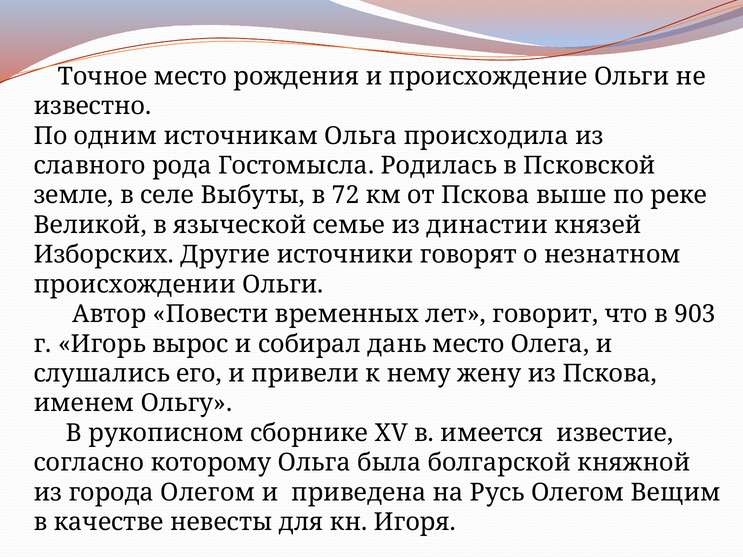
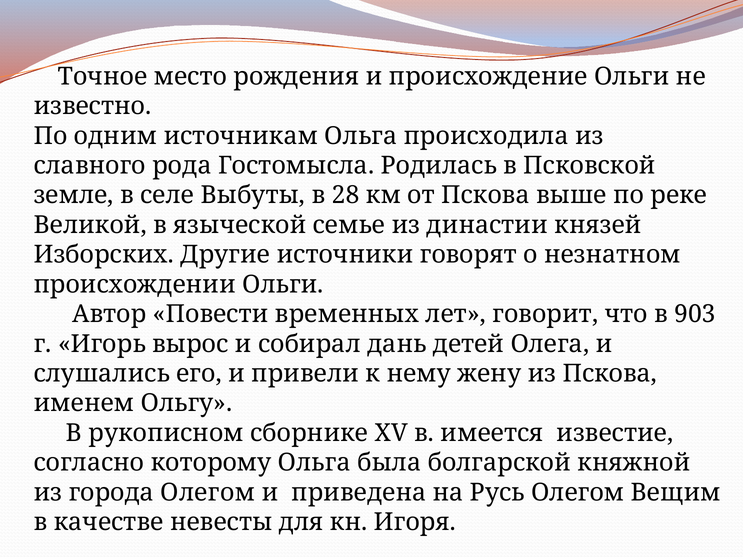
72: 72 -> 28 (346, 195)
дань место: место -> детей (468, 344)
